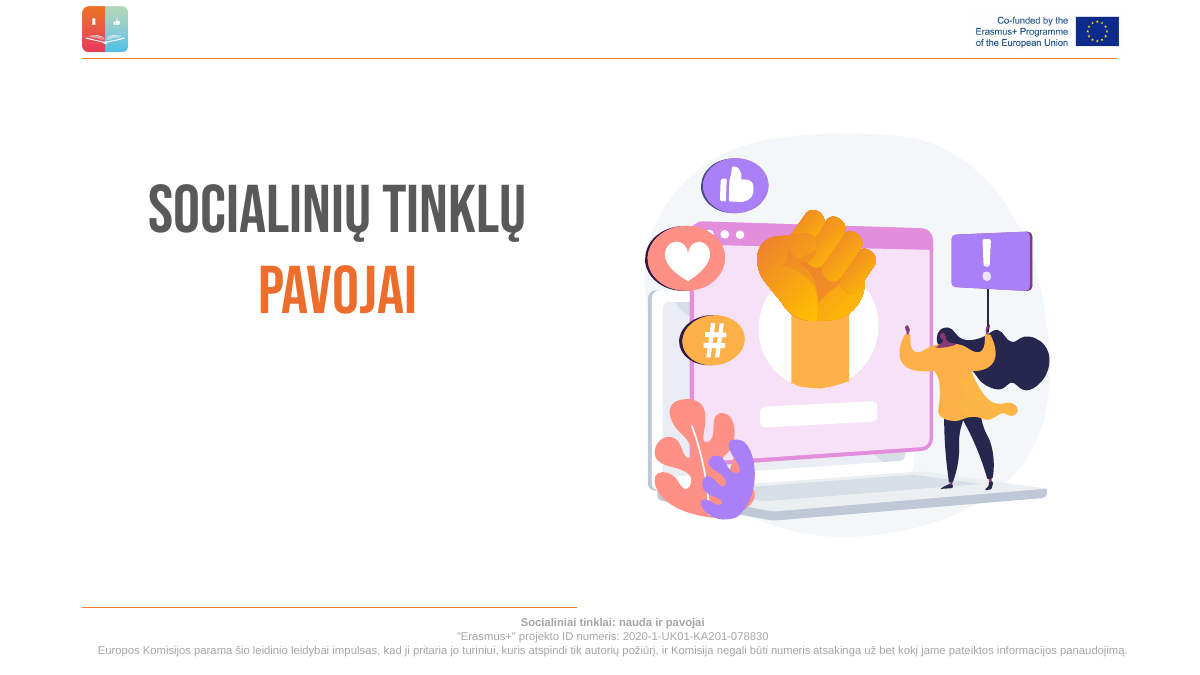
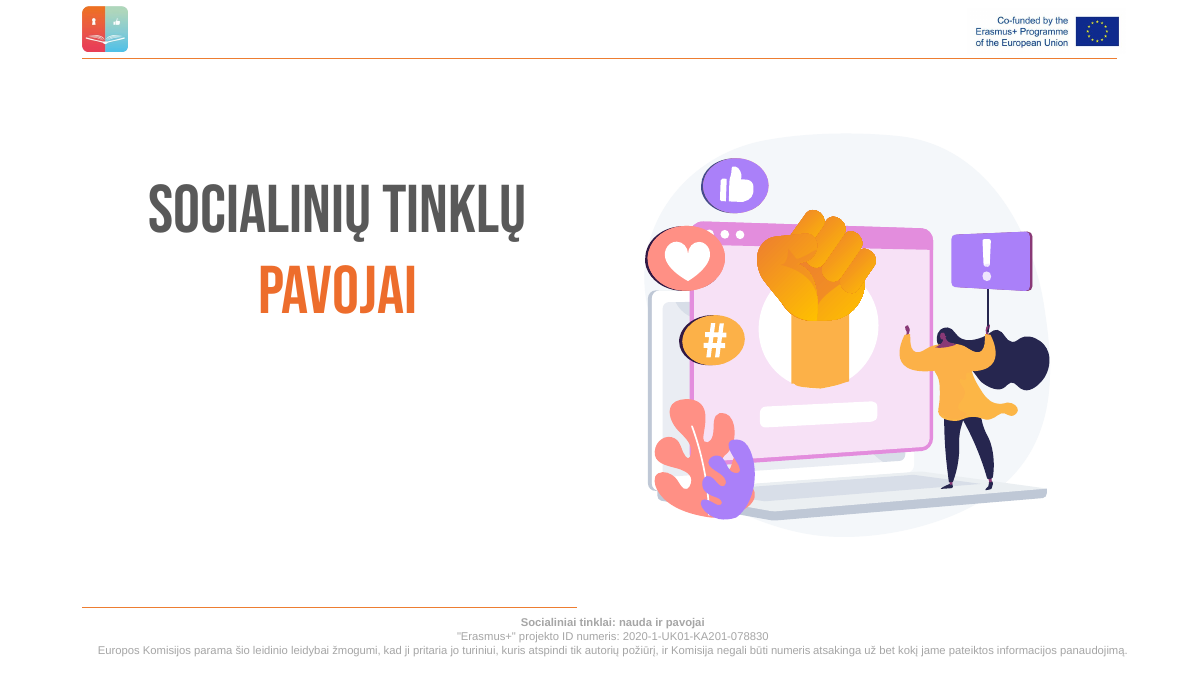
impulsas: impulsas -> žmogumi (357, 650)
